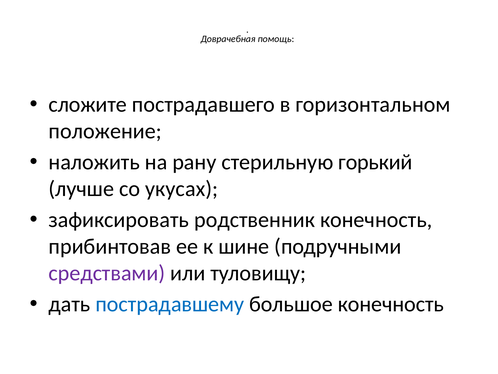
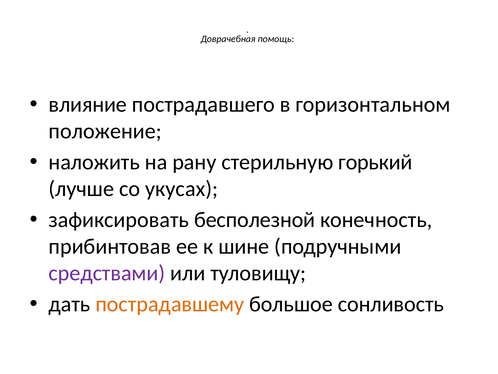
сложите: сложите -> влияние (88, 104)
родственник: родственник -> бесполезной (255, 220)
пострадавшему colour: blue -> orange (170, 304)
большое конечность: конечность -> сонливость (391, 304)
